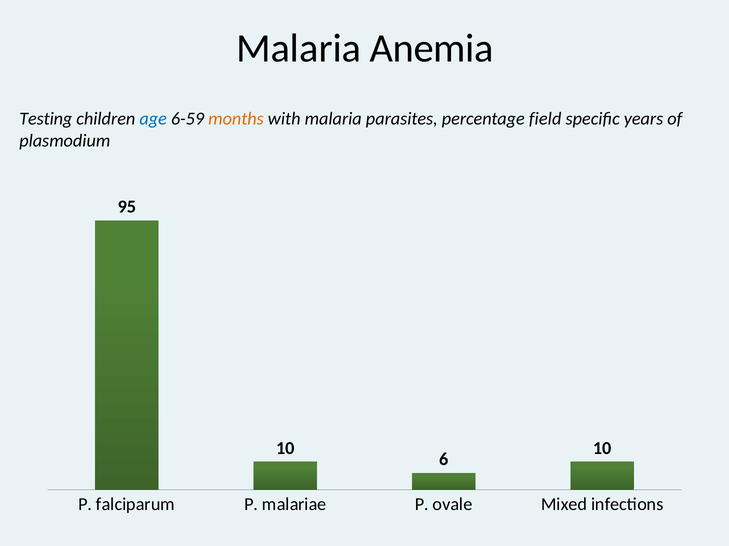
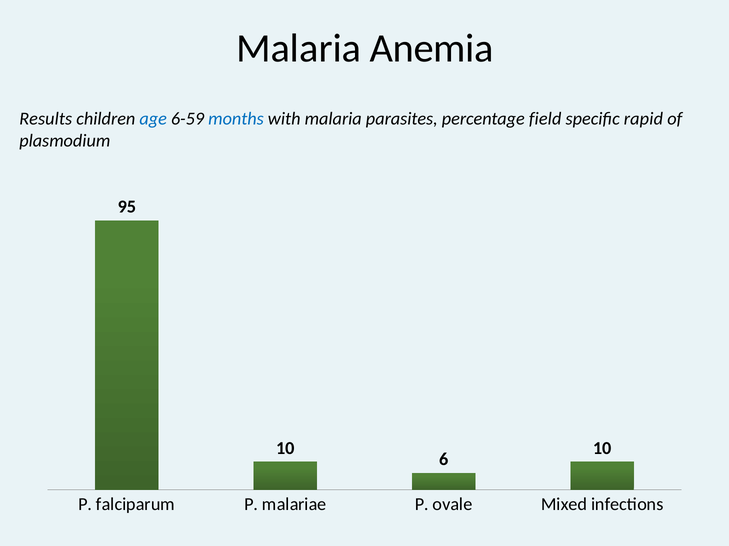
Testing: Testing -> Results (46, 119)
months colour: orange -> blue (236, 119)
years: years -> rapid (643, 119)
